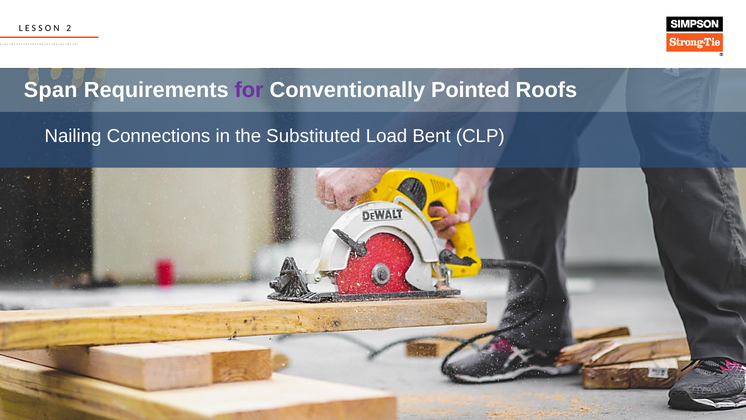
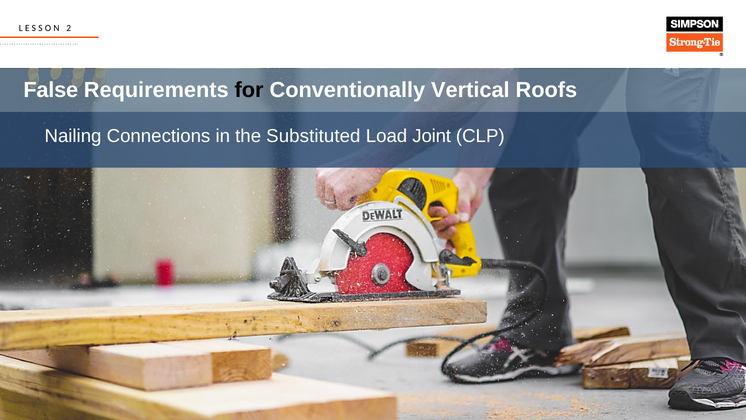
Span: Span -> False (51, 90)
for colour: purple -> black (249, 90)
Pointed: Pointed -> Vertical (470, 90)
Bent: Bent -> Joint (432, 136)
